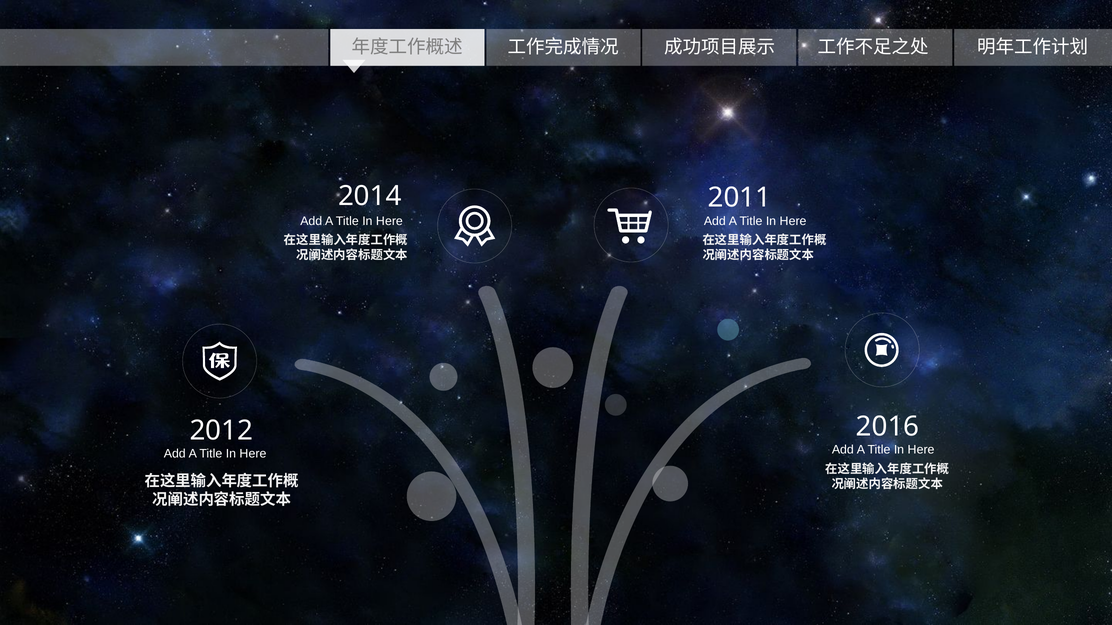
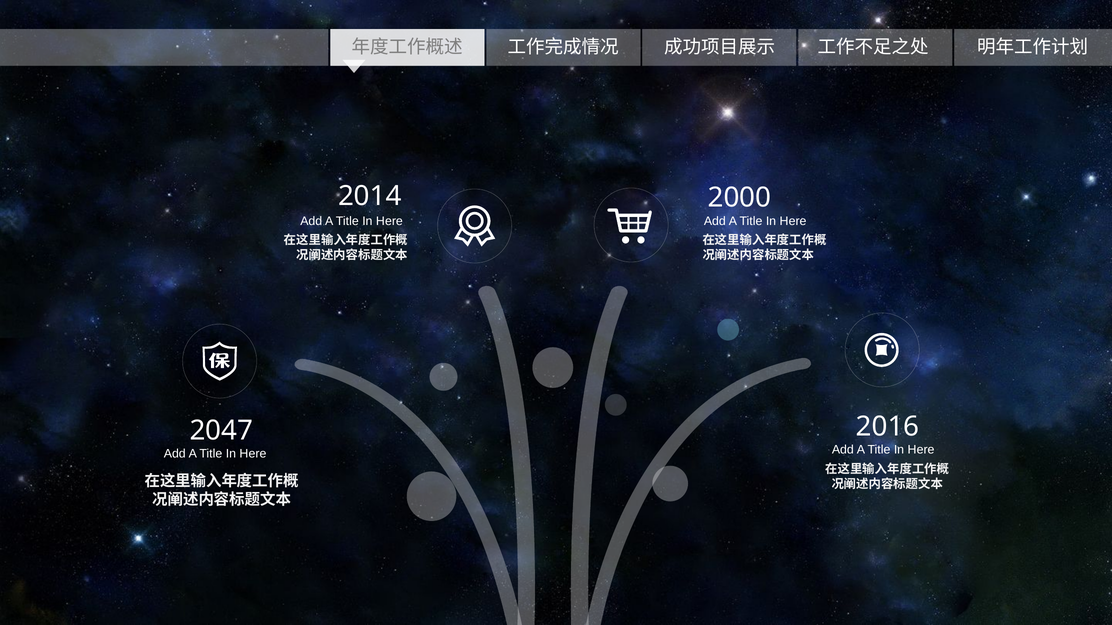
2011: 2011 -> 2000 (739, 198)
2012: 2012 -> 2047 (221, 431)
